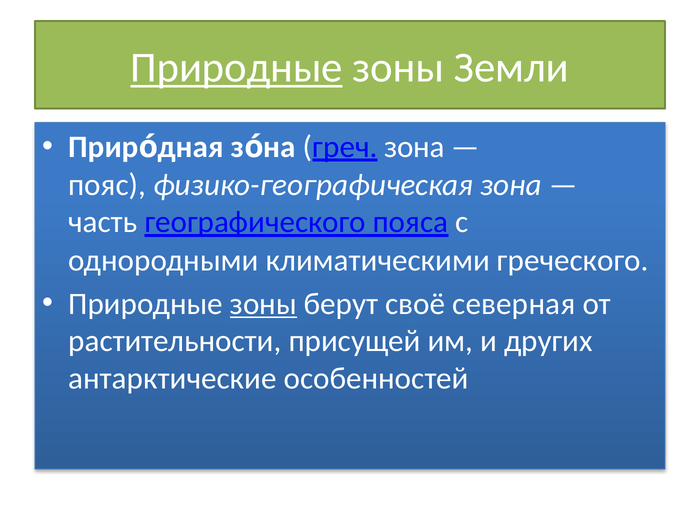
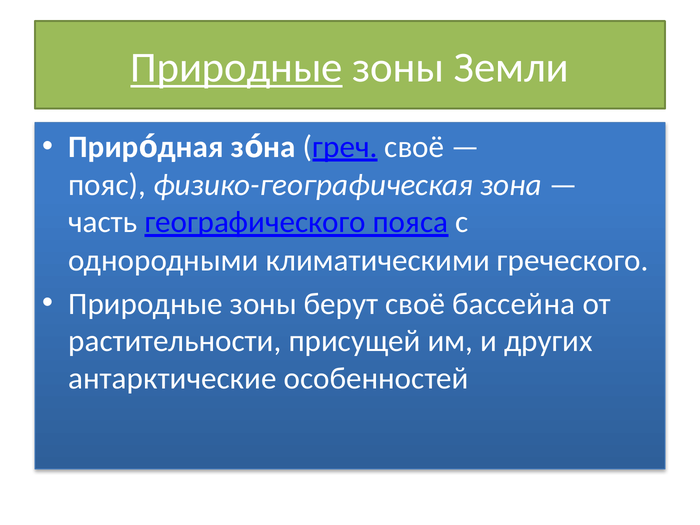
зона: зона -> своё (414, 147)
зоны underline: present -> none (263, 304)
северная: северная -> бассейна (514, 304)
